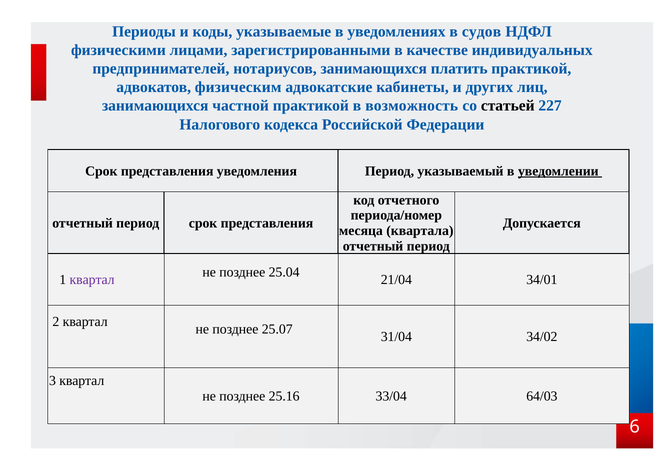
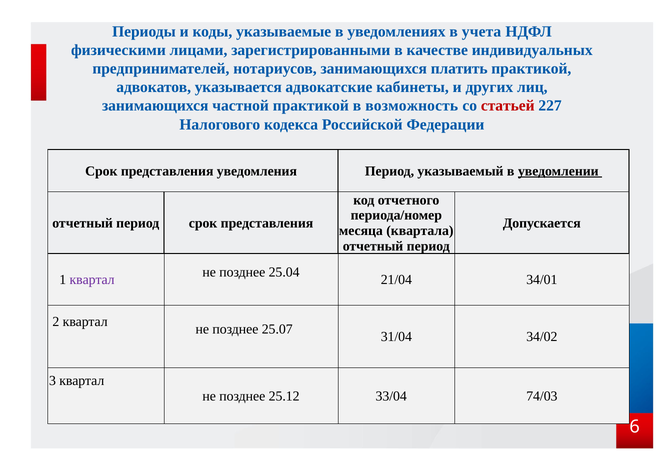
судов: судов -> учета (482, 31)
физическим: физическим -> указывается (238, 87)
статьей colour: black -> red (508, 106)
25.16: 25.16 -> 25.12 (284, 396)
64/03: 64/03 -> 74/03 (542, 396)
